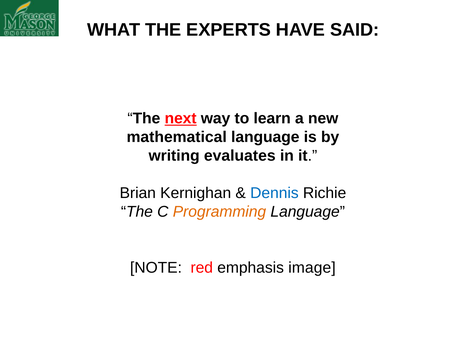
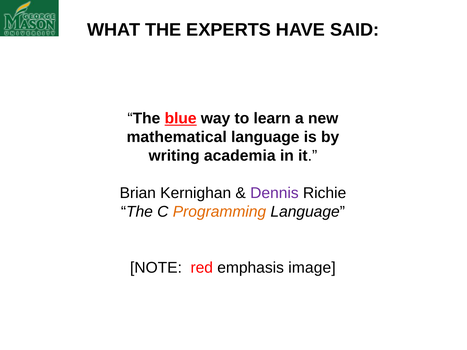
next: next -> blue (181, 118)
evaluates: evaluates -> academia (240, 156)
Dennis colour: blue -> purple (274, 193)
